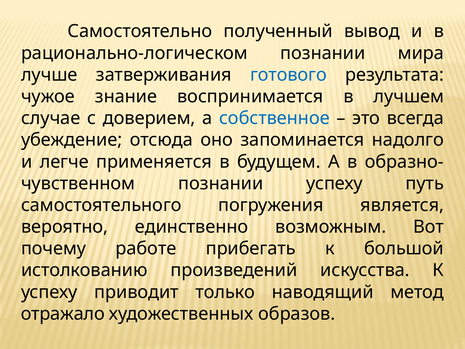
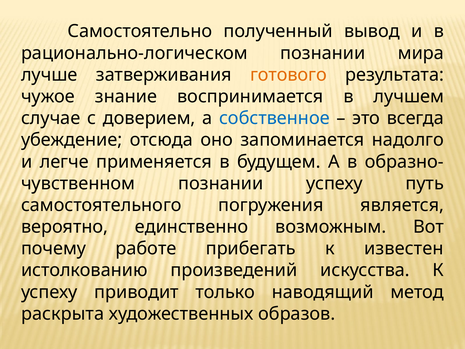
готового colour: blue -> orange (288, 75)
большой: большой -> известен (404, 248)
отражало: отражало -> раскрыта (63, 314)
